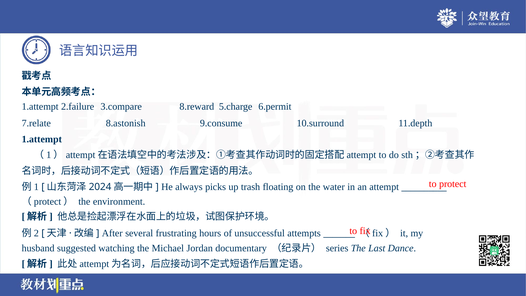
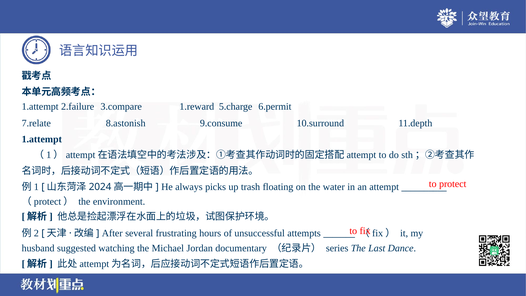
8.reward: 8.reward -> 1.reward (197, 107)
